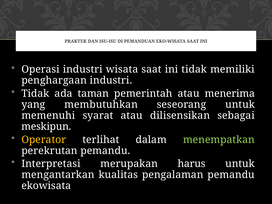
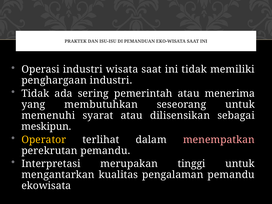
taman: taman -> sering (93, 93)
menempatkan colour: light green -> pink (219, 140)
harus: harus -> tinggi (192, 164)
